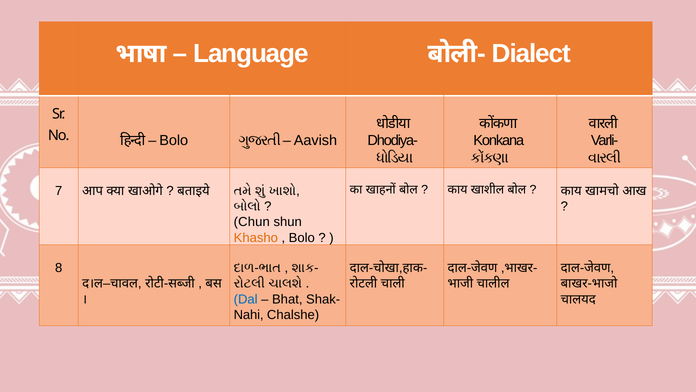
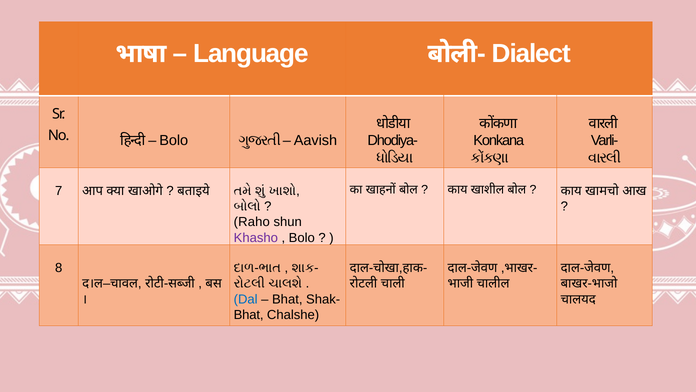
Chun: Chun -> Raho (252, 222)
Khasho colour: orange -> purple (256, 237)
Nahi: Nahi -> Bhat (249, 315)
